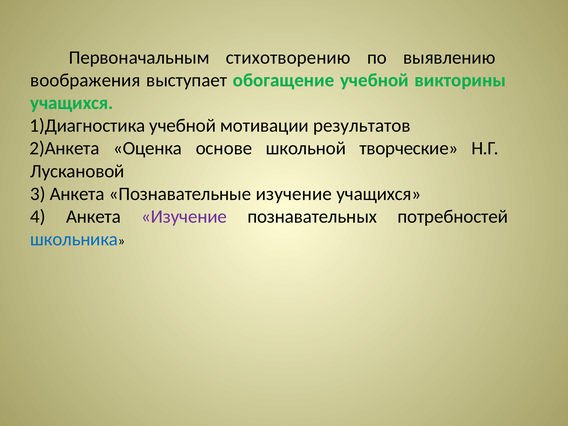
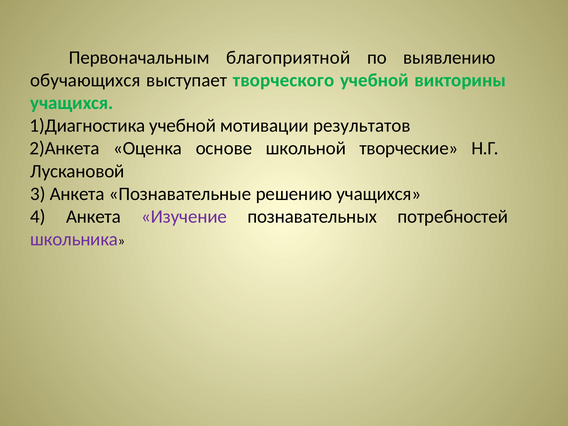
стихотворению: стихотворению -> благоприятной (288, 57)
воображения: воображения -> обучающихся (85, 80)
обогащение: обогащение -> творческого (284, 80)
Познавательные изучение: изучение -> решению (294, 194)
школьника colour: blue -> purple (74, 239)
